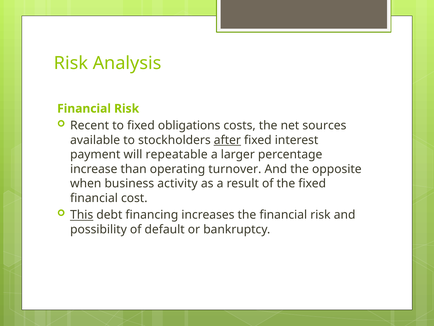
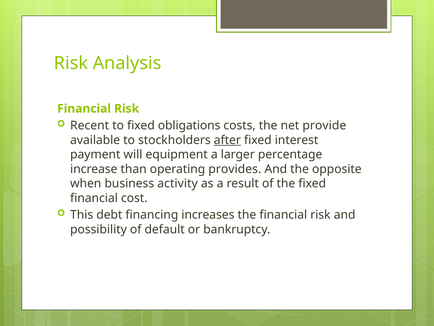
sources: sources -> provide (324, 125)
repeatable: repeatable -> equipment (177, 154)
turnover: turnover -> provides (235, 169)
This underline: present -> none (82, 215)
